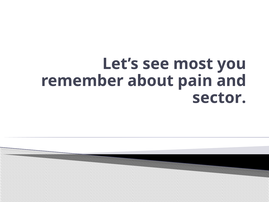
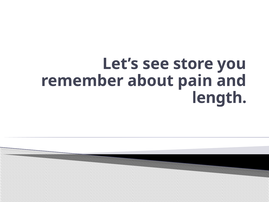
most: most -> store (193, 64)
sector: sector -> length (219, 98)
